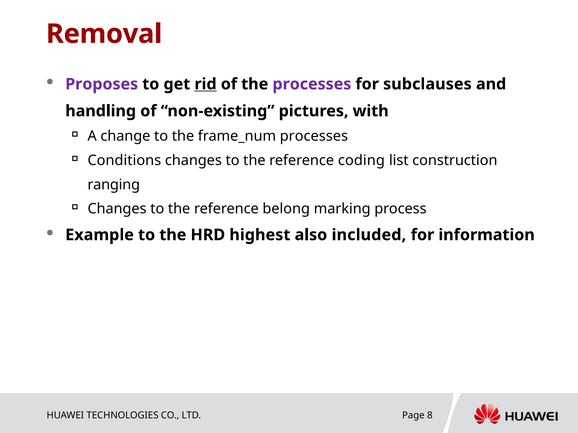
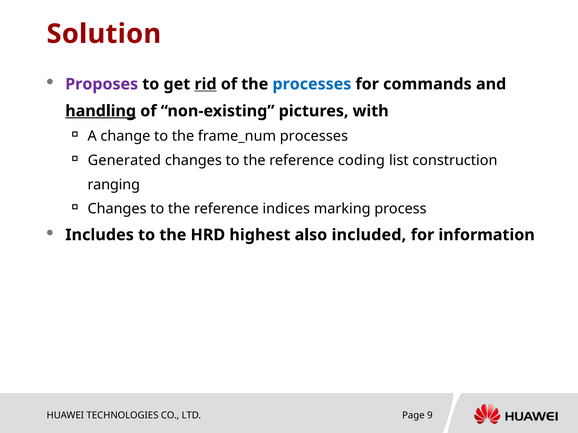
Removal: Removal -> Solution (104, 34)
processes colour: purple -> blue (312, 84)
subclauses: subclauses -> commands (427, 84)
handling underline: none -> present (101, 111)
Conditions: Conditions -> Generated (124, 161)
belong: belong -> indices (286, 209)
Example: Example -> Includes (100, 235)
8: 8 -> 9 (430, 416)
